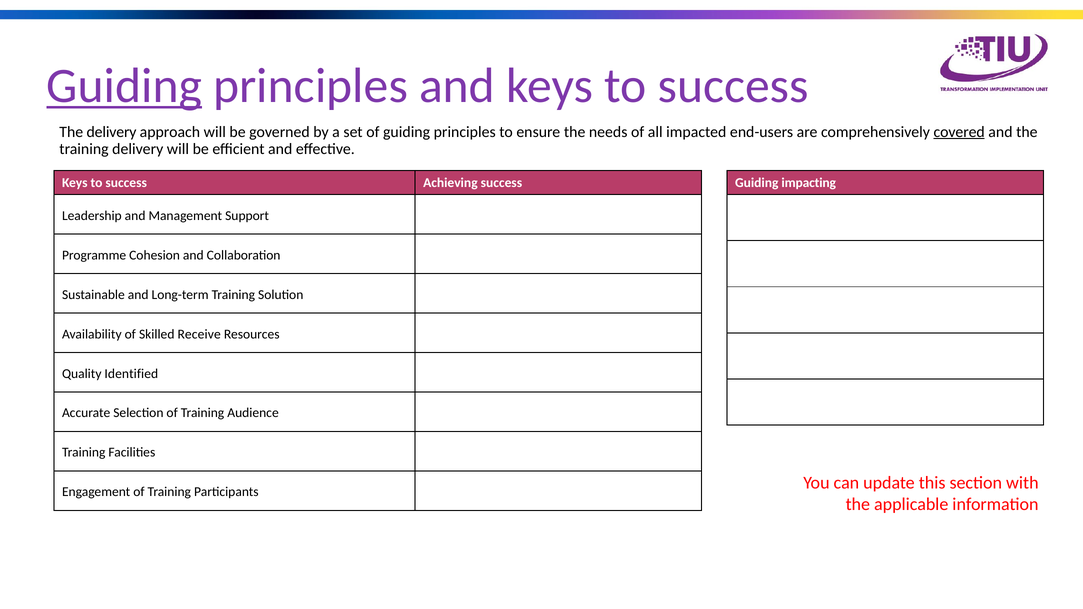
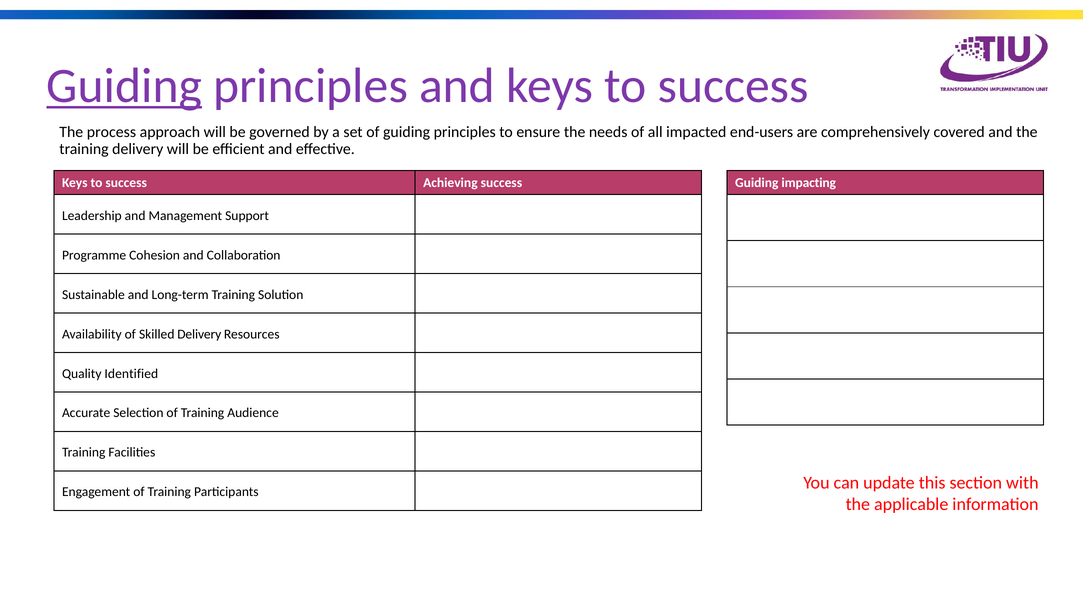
The delivery: delivery -> process (111, 132)
covered underline: present -> none (959, 132)
Skilled Receive: Receive -> Delivery (199, 334)
